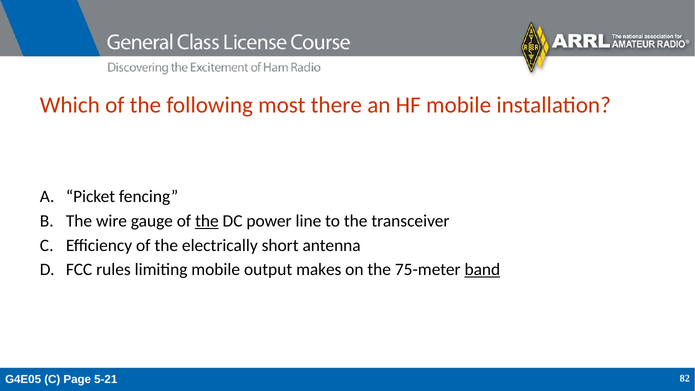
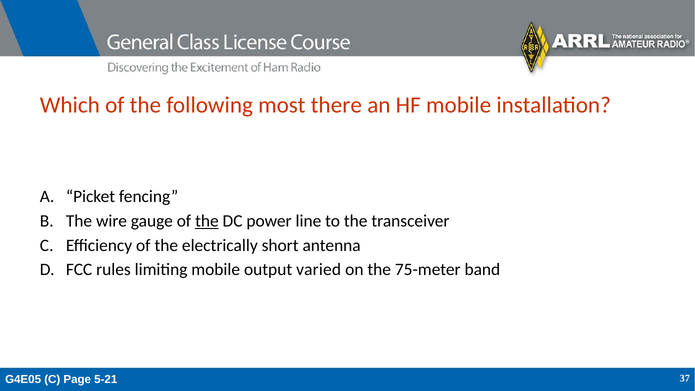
makes: makes -> varied (319, 270)
band underline: present -> none (482, 270)
82: 82 -> 37 (685, 379)
